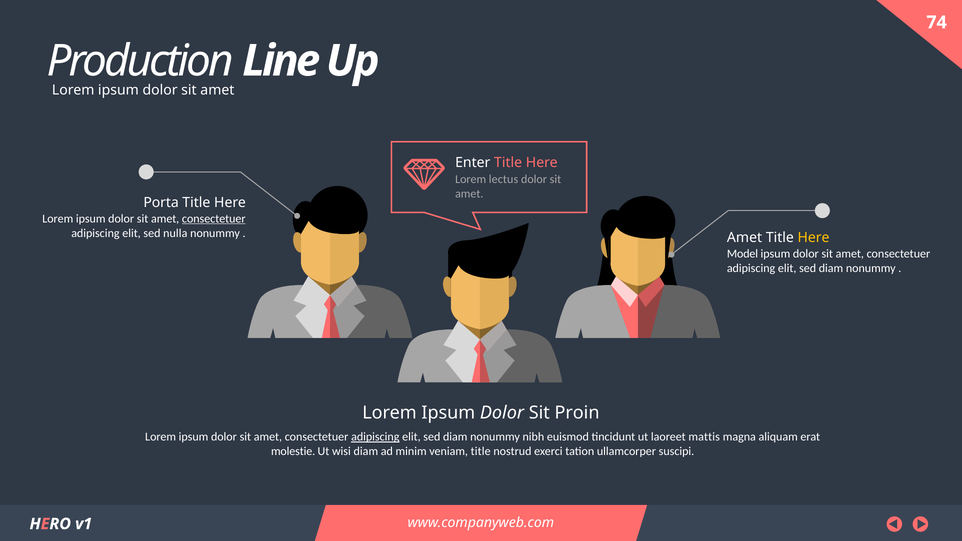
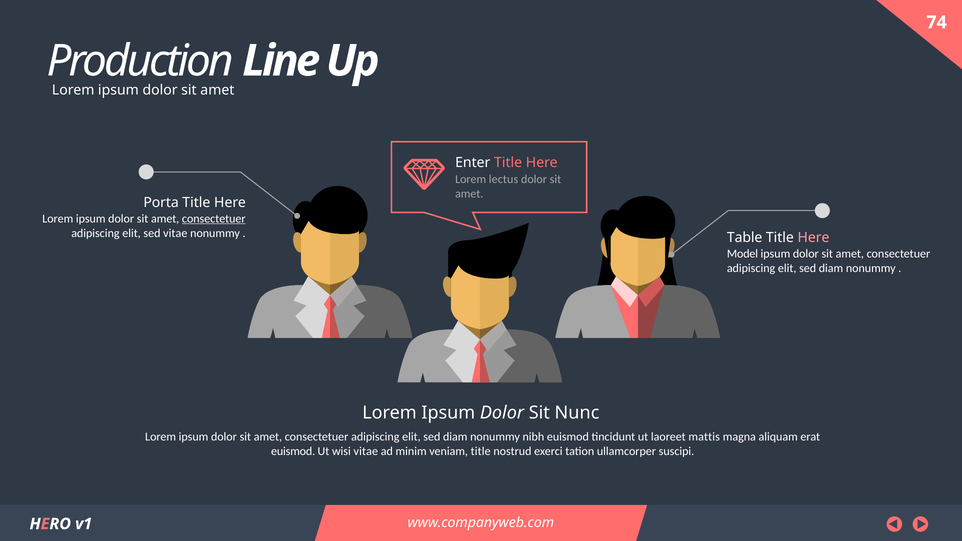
sed nulla: nulla -> vitae (175, 233)
Amet: Amet -> Table (745, 238)
Here colour: yellow -> pink (814, 238)
Proin: Proin -> Nunc (577, 413)
adipiscing underline: present -> none (375, 437)
molestie: molestie -> euismod (293, 451)
wisi diam: diam -> vitae (366, 451)
